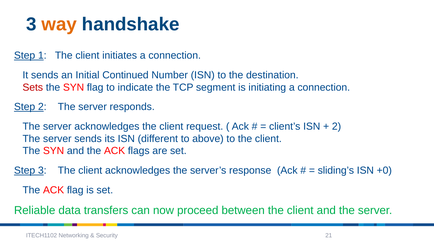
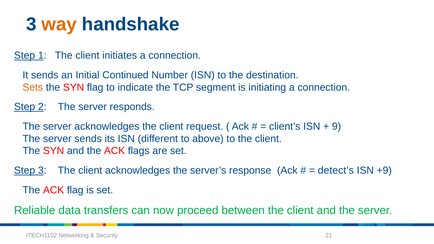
Sets colour: red -> orange (33, 87)
2: 2 -> 9 (337, 126)
sliding’s: sliding’s -> detect’s (336, 171)
+0: +0 -> +9 (384, 171)
